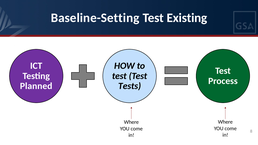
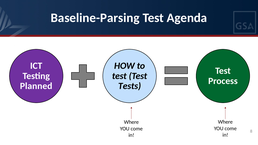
Baseline-Setting: Baseline-Setting -> Baseline-Parsing (95, 18)
Existing: Existing -> Agenda (187, 18)
